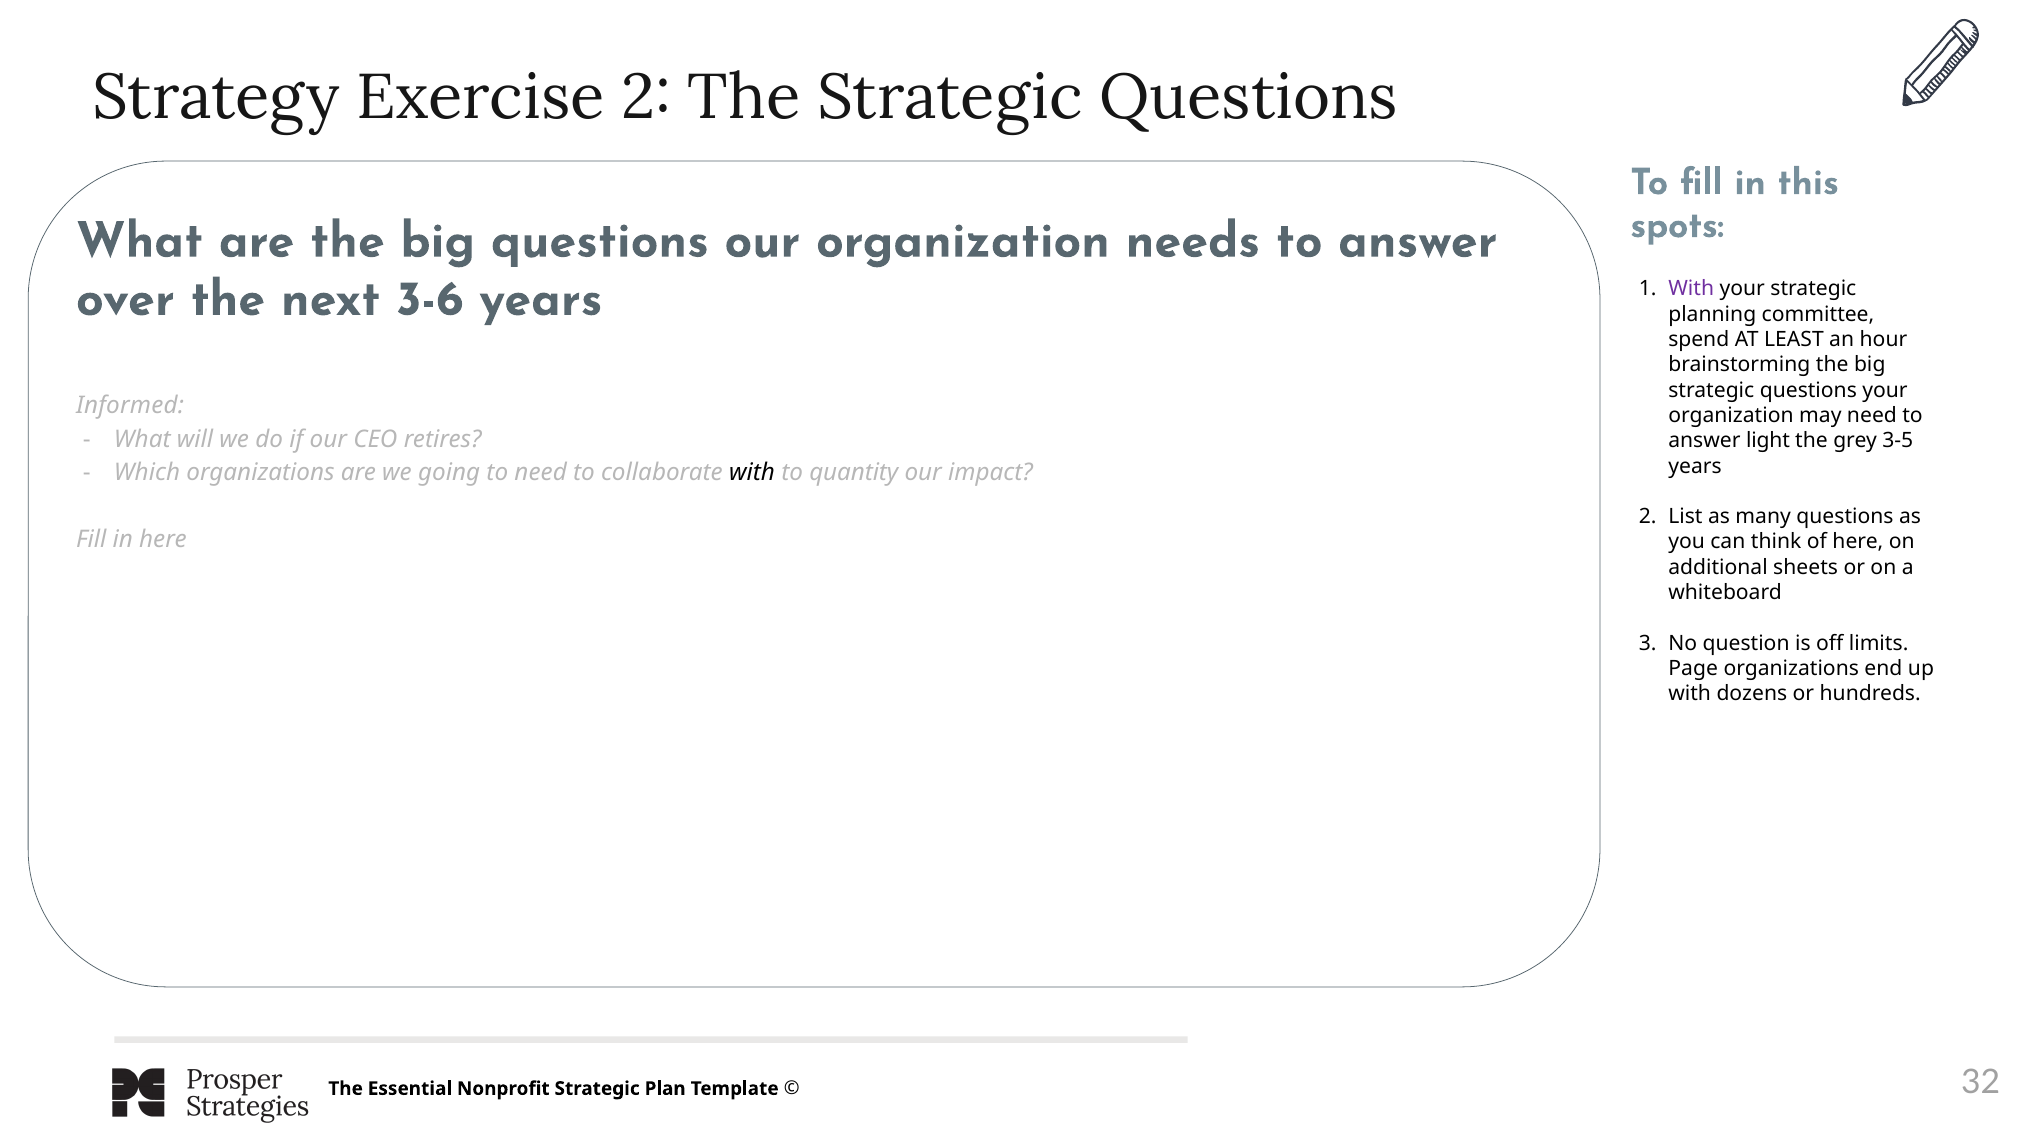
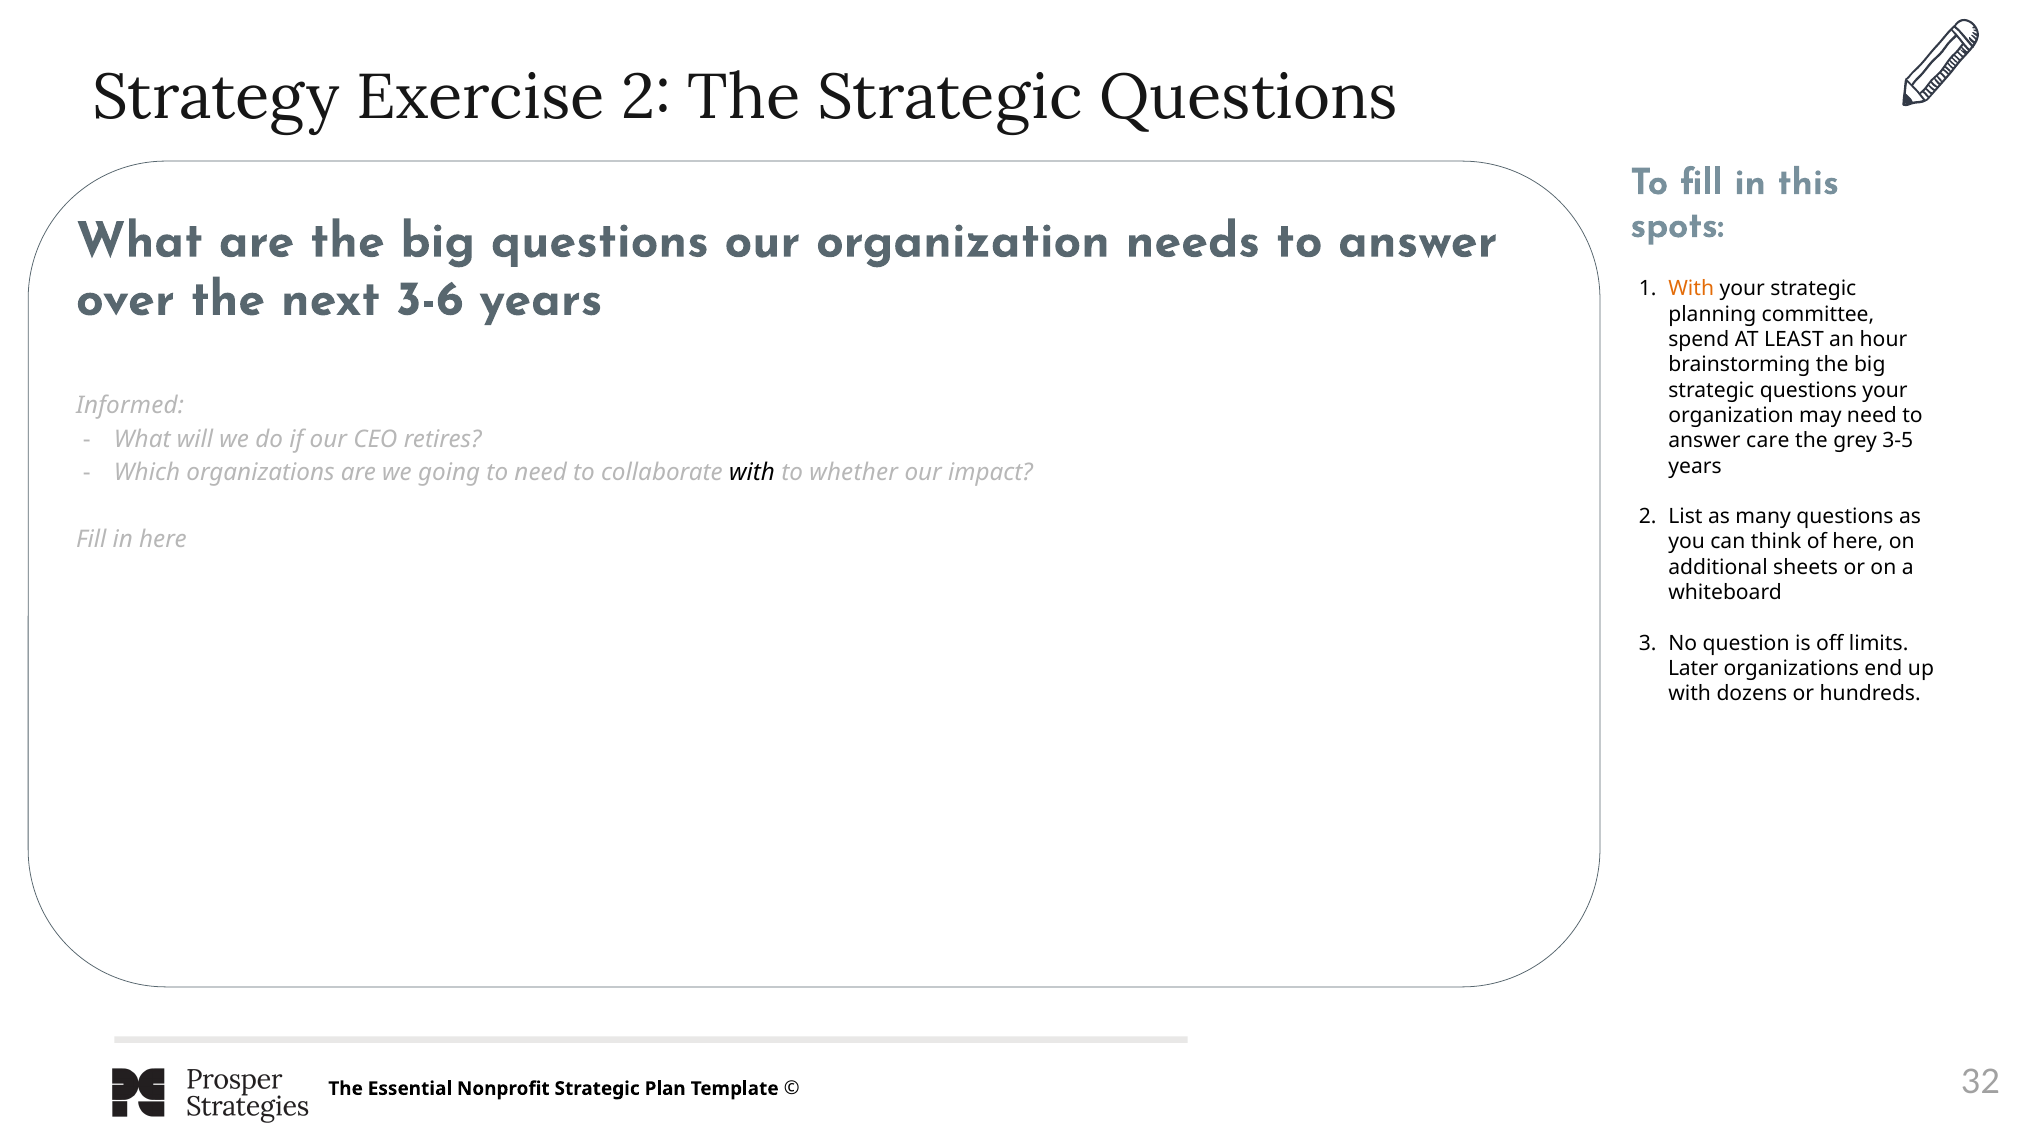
With colour: purple -> orange (1691, 289)
light: light -> care (1768, 441)
quantity: quantity -> whether (854, 473)
Page: Page -> Later (1693, 669)
